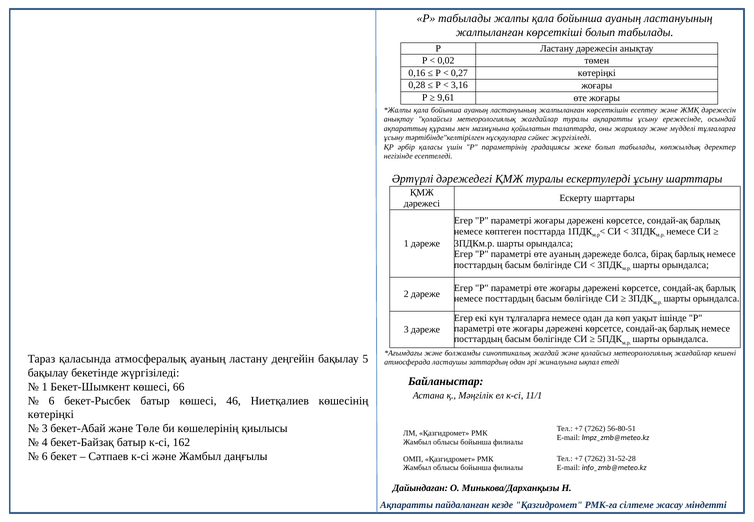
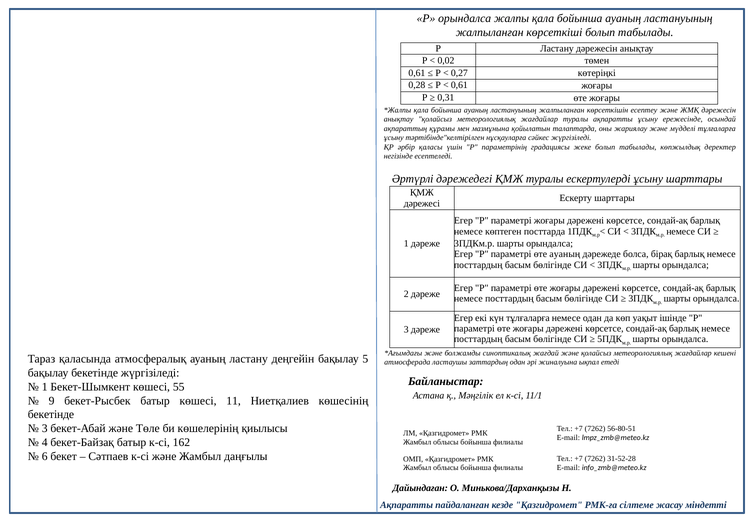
Р табылады: табылады -> орындалса (465, 18)
0,16: 0,16 -> 0,61 (417, 73)
3,16: 3,16 -> 0,61 (459, 85)
9,61: 9,61 -> 0,31 (446, 98)
66: 66 -> 55 (179, 387)
6: 6 -> 9 (52, 401)
46: 46 -> 11 (234, 401)
көтеріңкі: көтеріңкі -> бекетінде (51, 415)
